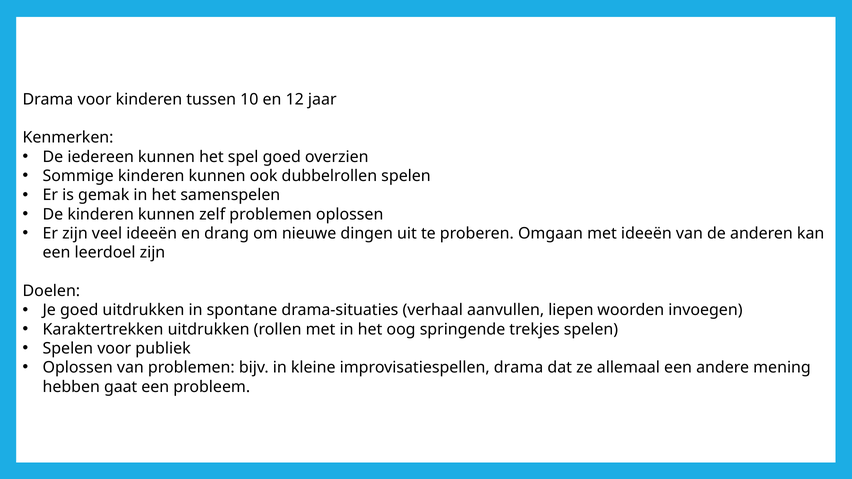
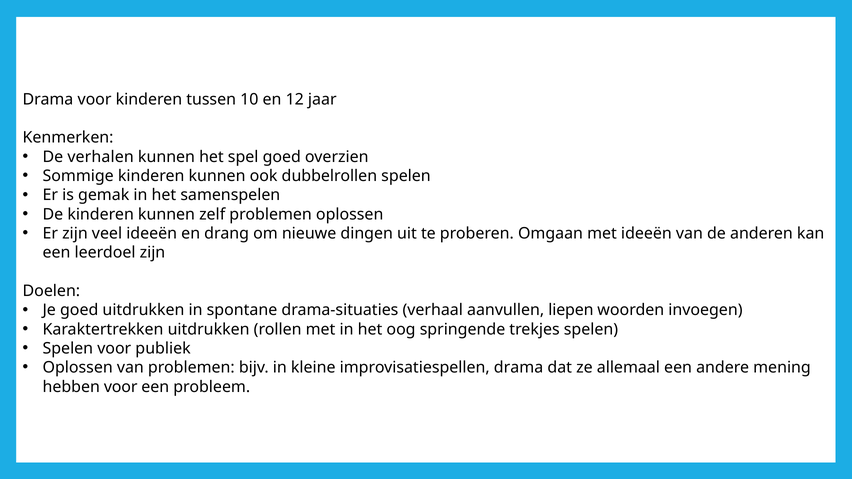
iedereen: iedereen -> verhalen (101, 157)
hebben gaat: gaat -> voor (121, 387)
